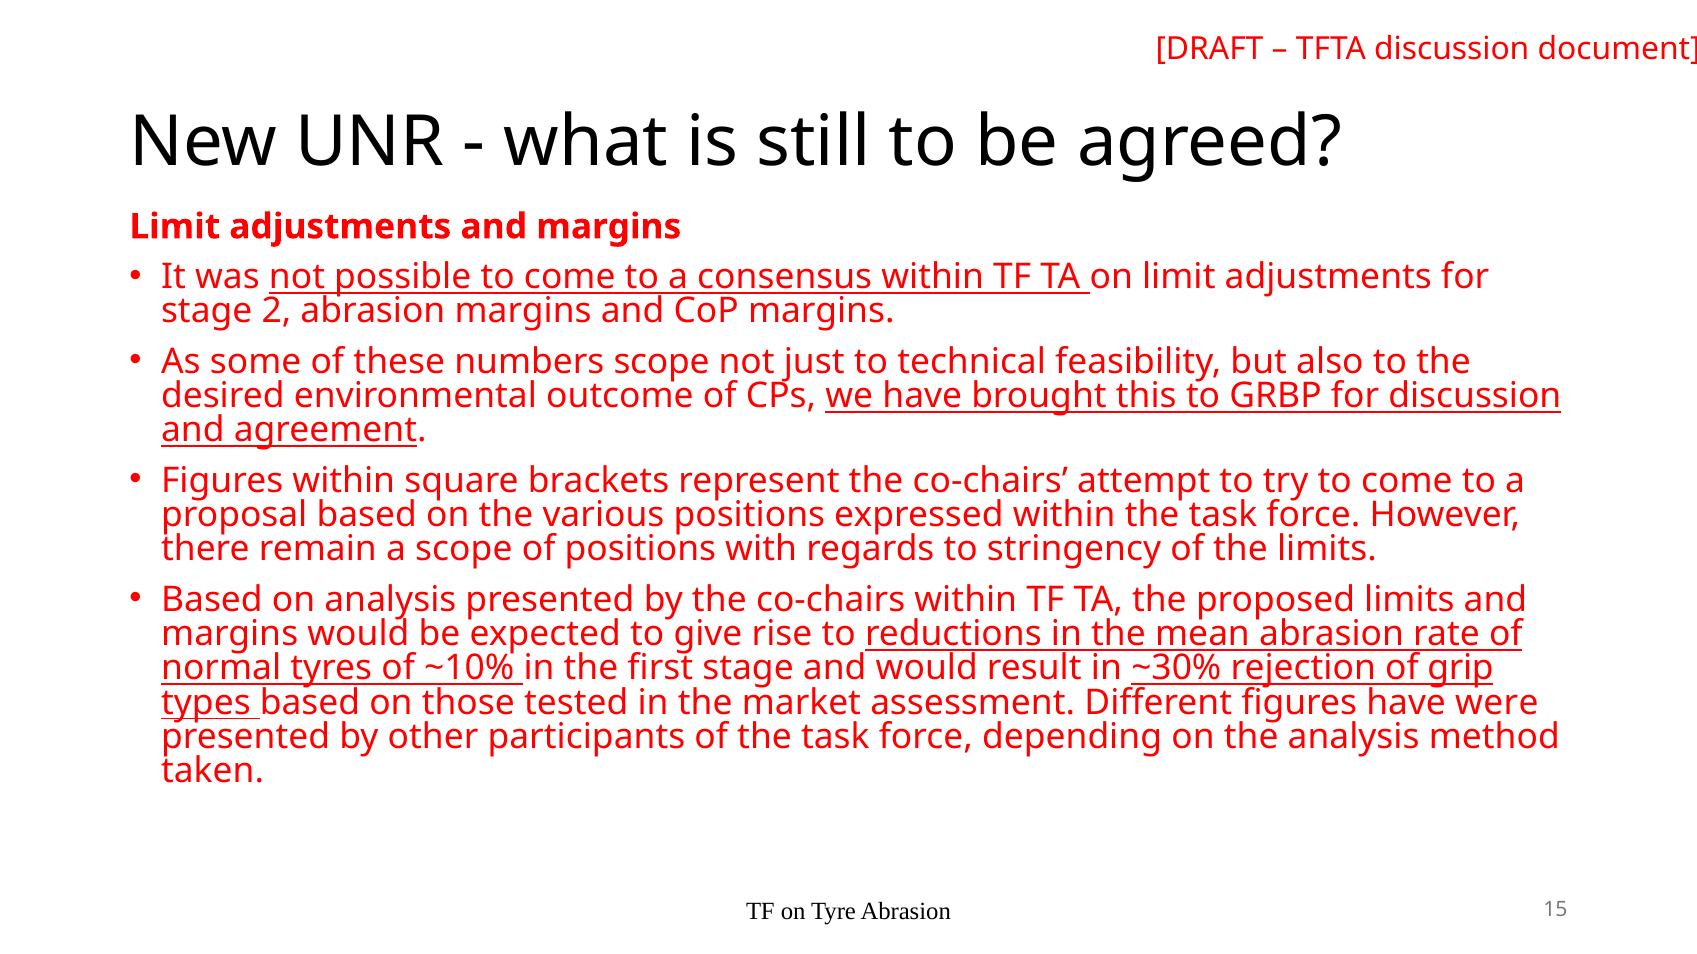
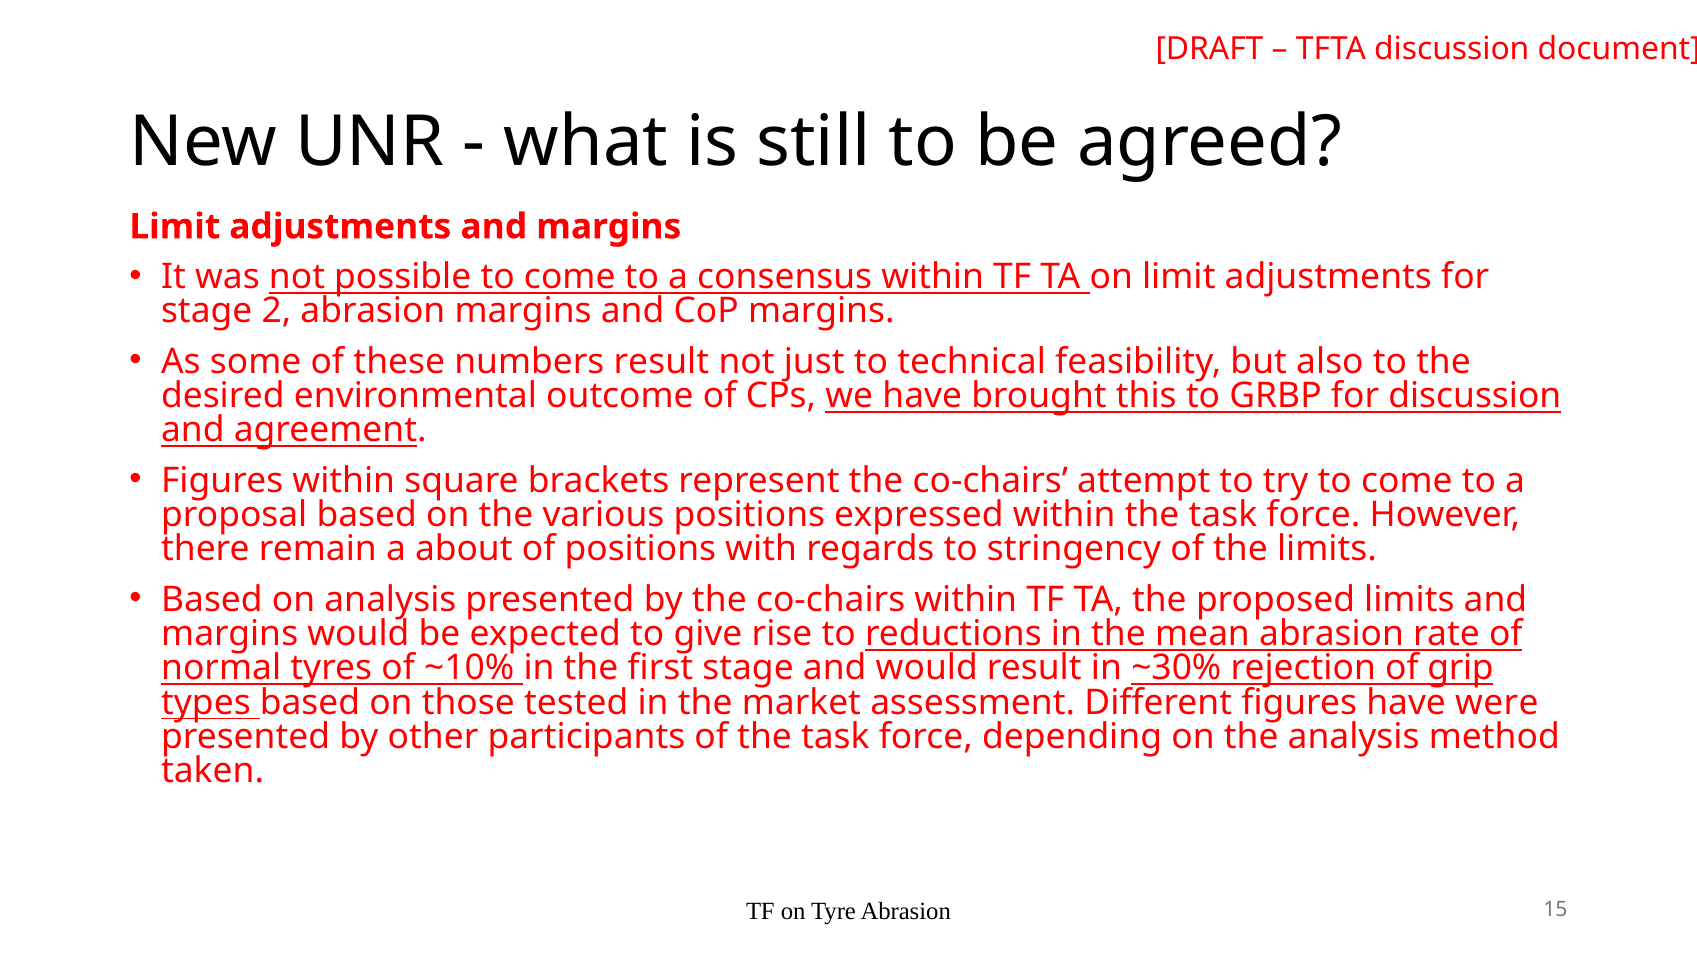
numbers scope: scope -> result (661, 362)
a scope: scope -> about (464, 549)
